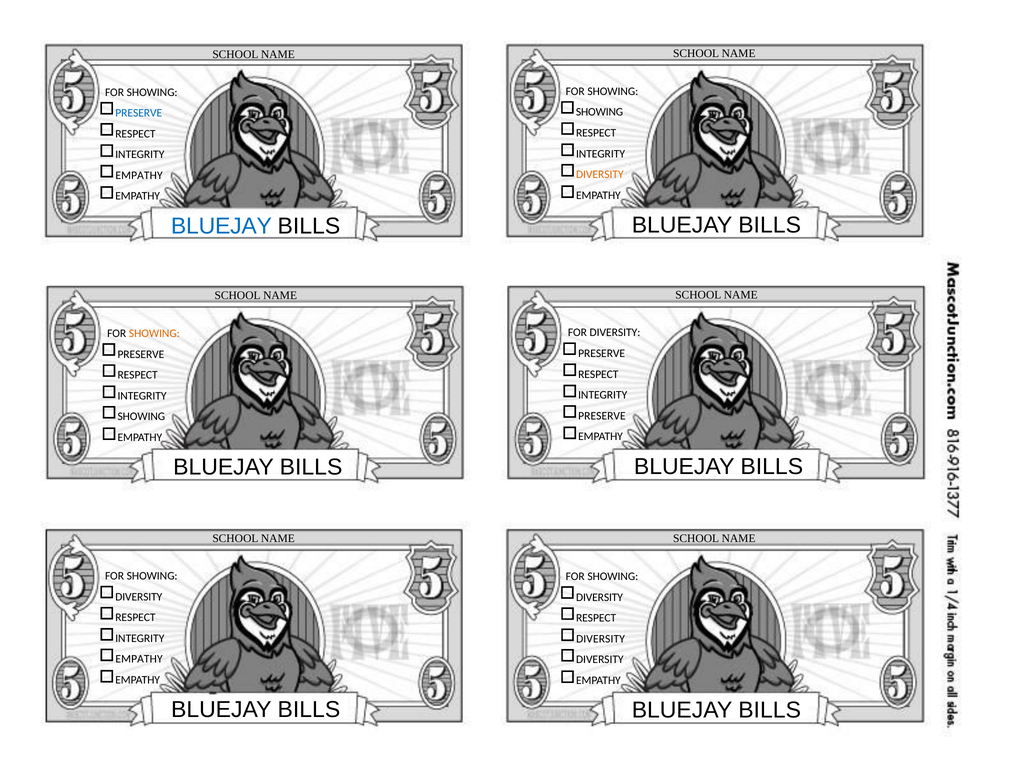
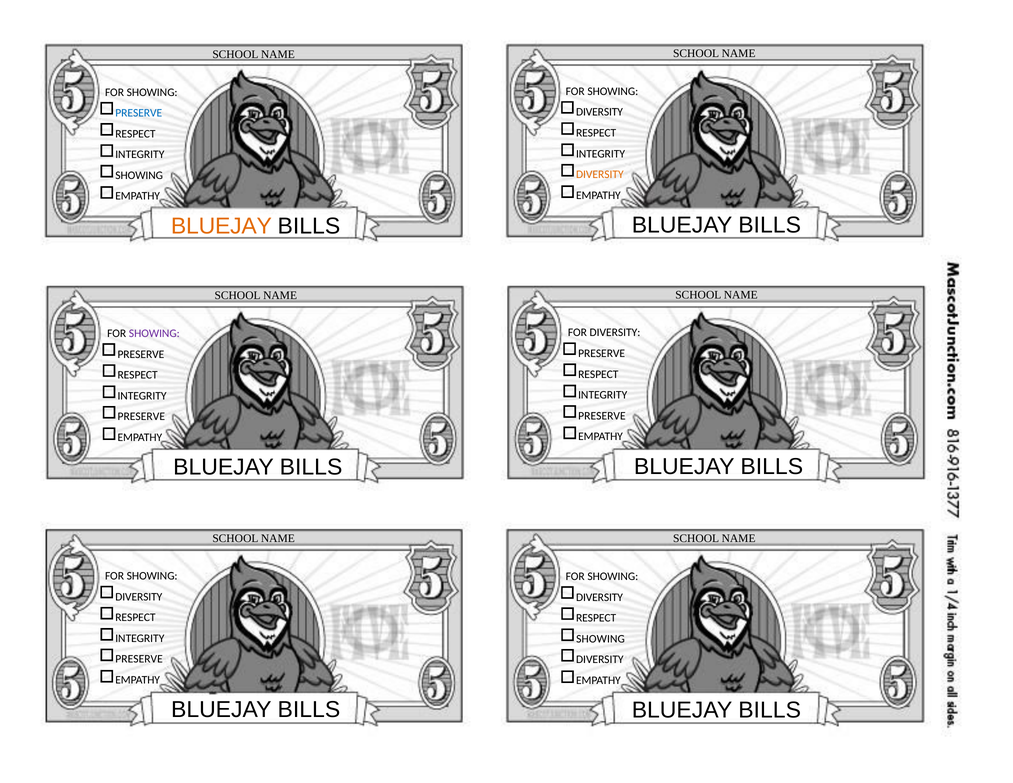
SHOWING: SHOWING -> DIVERSITY (600, 112)
EMPATHY: EMPATHY -> SHOWING (139, 175)
BLUEJAY colour: blue -> orange (221, 226)
SHOWING colour: orange -> purple (154, 333)
SHOWING: SHOWING -> PRESERVE (141, 416)
DIVERSITY: DIVERSITY -> SHOWING (601, 639)
EMPATHY: EMPATHY -> PRESERVE (139, 659)
